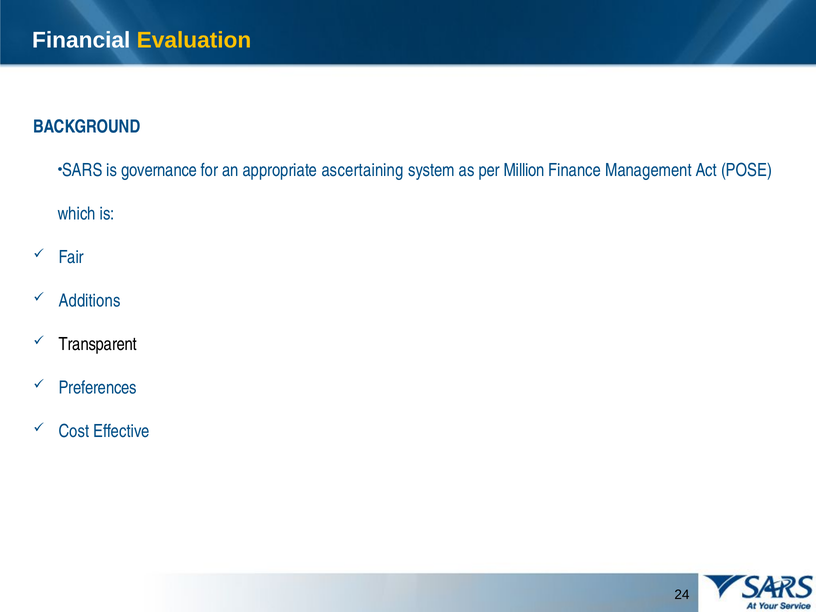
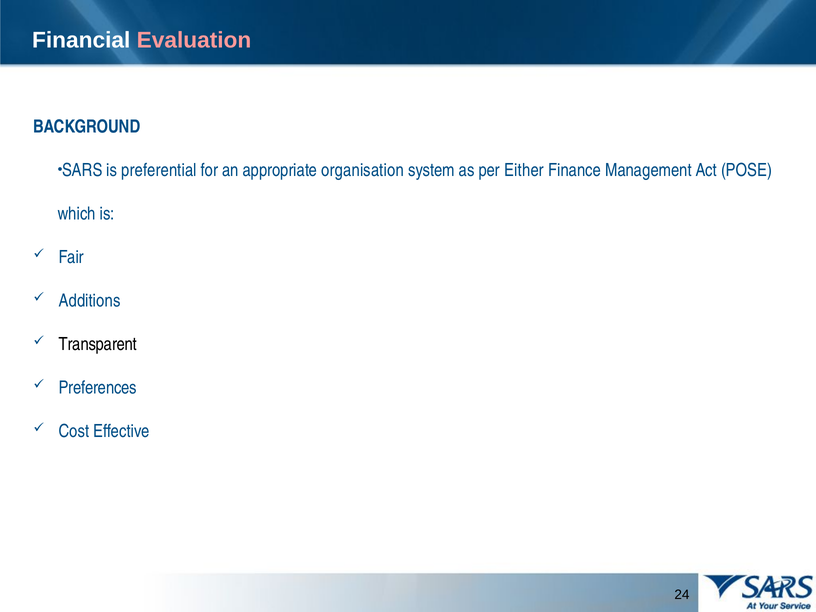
Evaluation colour: yellow -> pink (194, 41)
governance: governance -> preferential (159, 170)
ascertaining: ascertaining -> organisation (363, 170)
Million: Million -> Either (524, 170)
